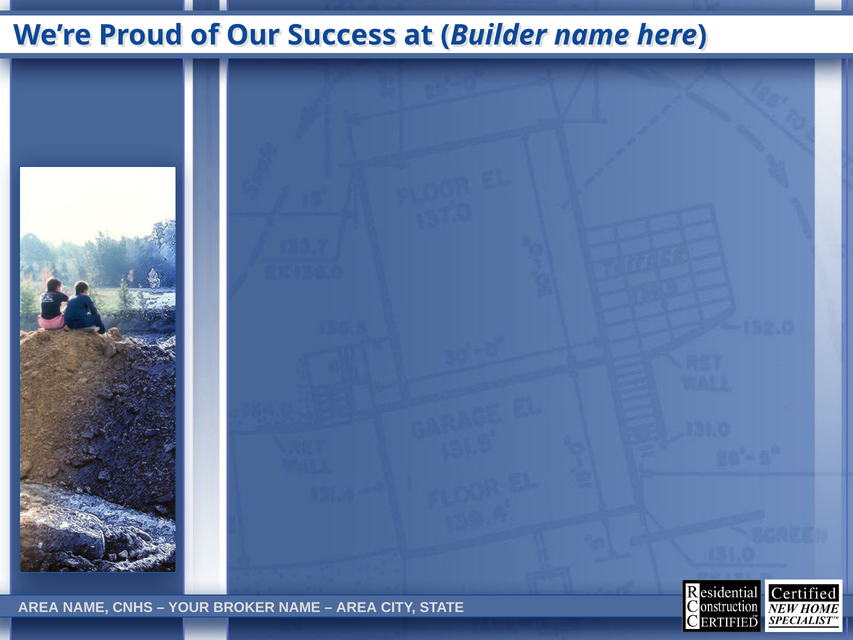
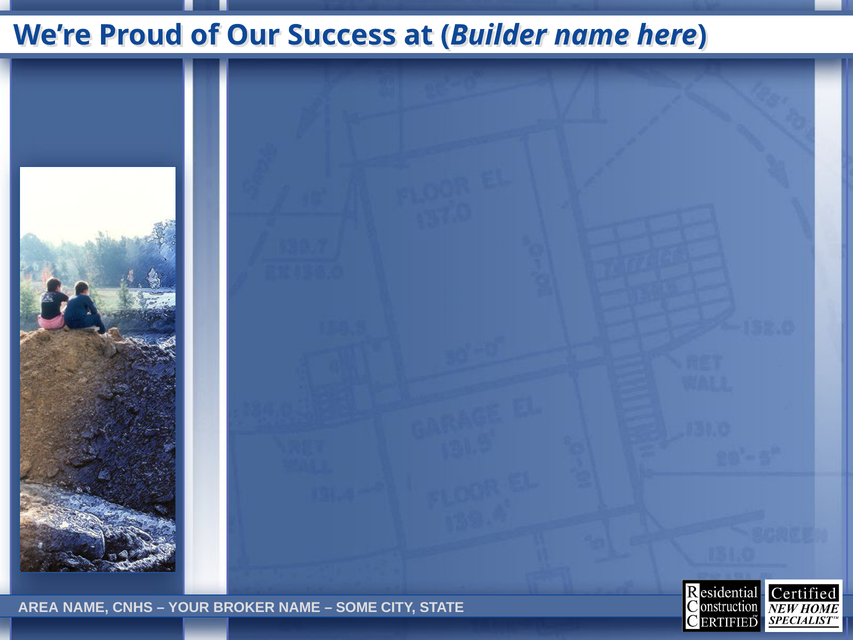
AREA: AREA -> SOME (357, 607)
